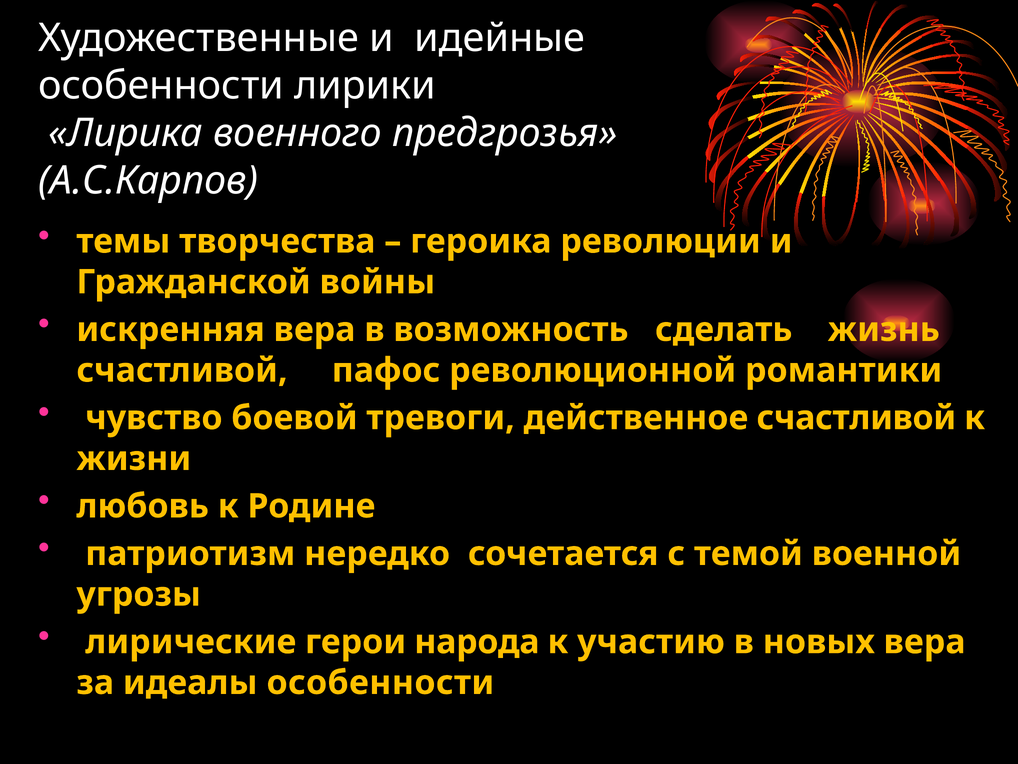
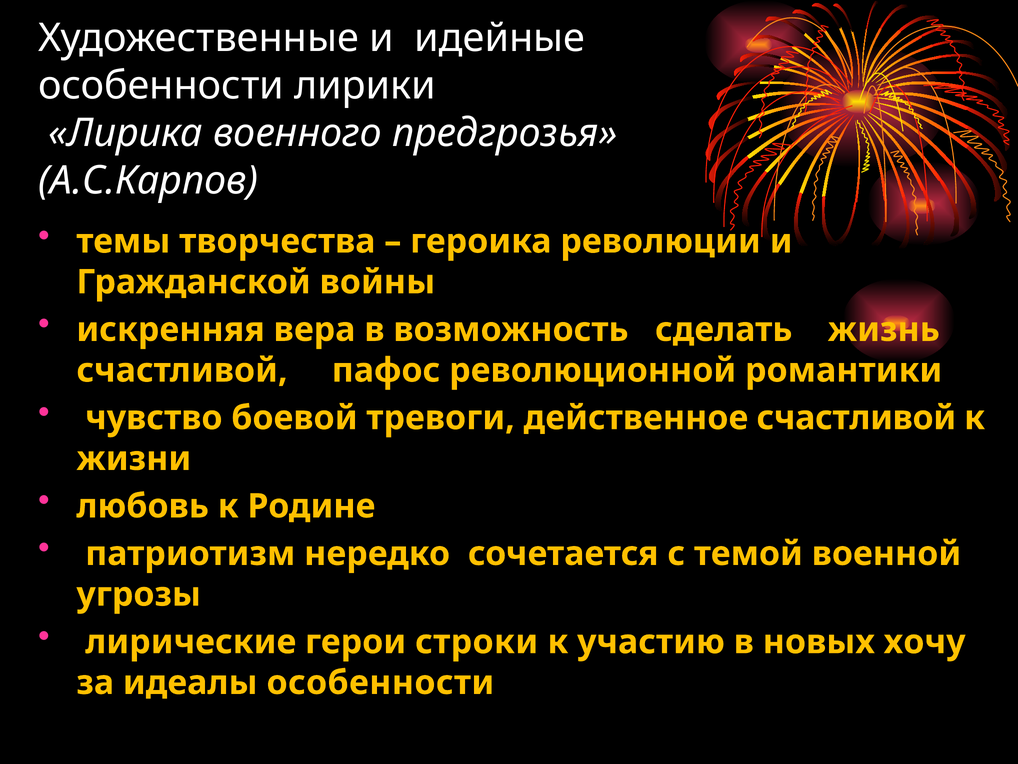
народа: народа -> строки (477, 642)
новых вера: вера -> хочу (925, 642)
